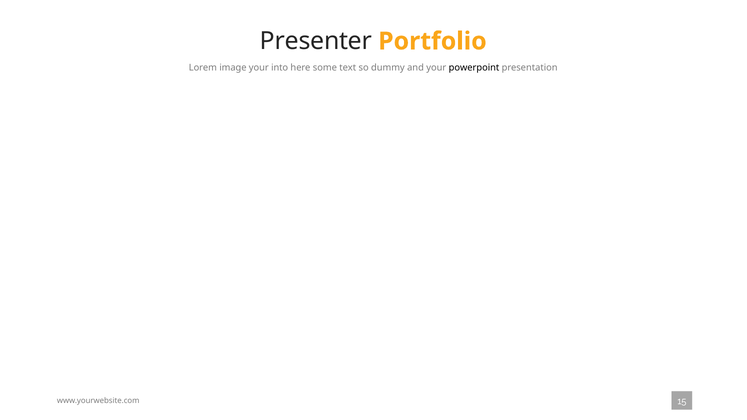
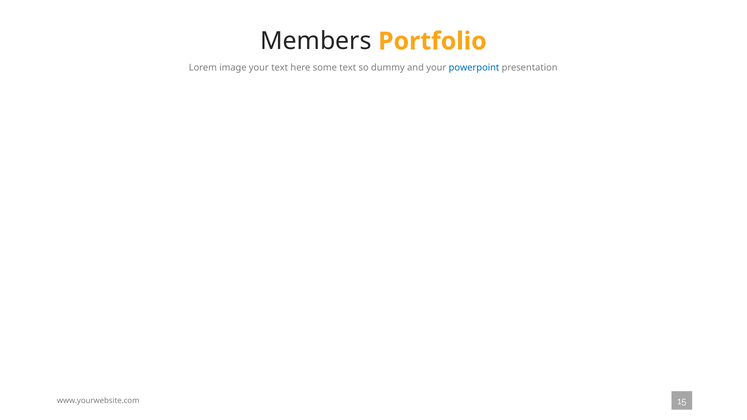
Presenter: Presenter -> Members (316, 41)
your into: into -> text (280, 68)
powerpoint colour: black -> blue (474, 68)
